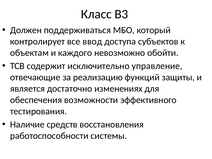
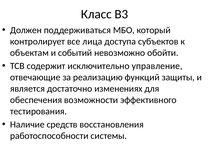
ввод: ввод -> лица (92, 41)
каждого: каждого -> событий (75, 53)
